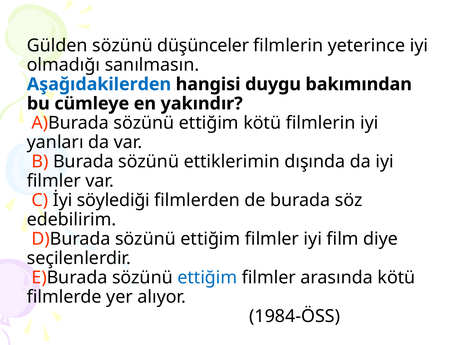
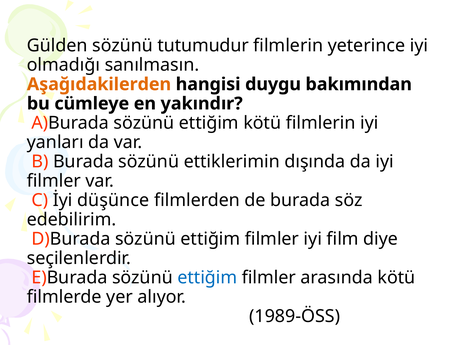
düşünceler: düşünceler -> tutumudur (203, 46)
Aşağıdakilerden colour: blue -> orange (99, 84)
söylediği: söylediği -> düşünce (113, 200)
1984-ÖSS: 1984-ÖSS -> 1989-ÖSS (295, 316)
